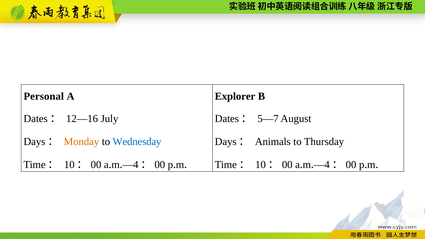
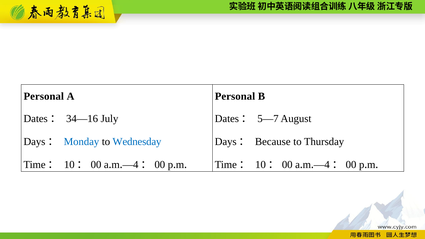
Explorer: Explorer -> Personal (235, 96)
12—16: 12—16 -> 34—16 (82, 119)
Monday colour: orange -> blue (81, 142)
Animals: Animals -> Because (273, 142)
